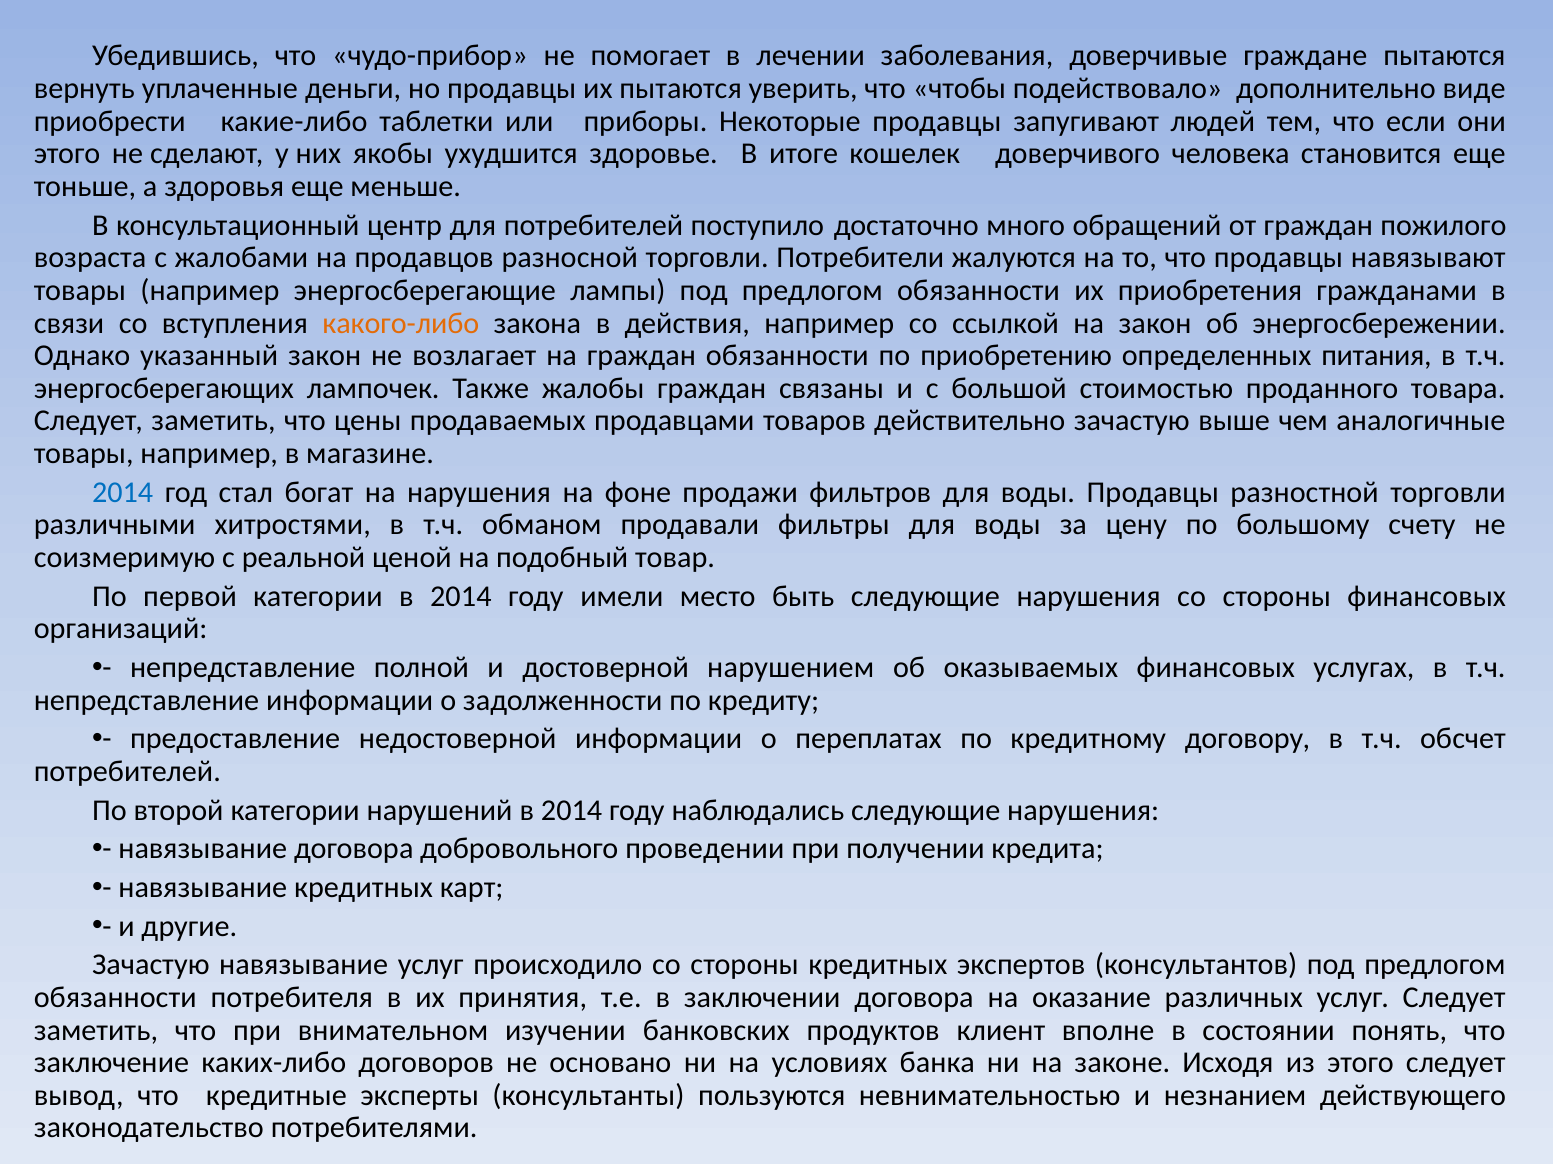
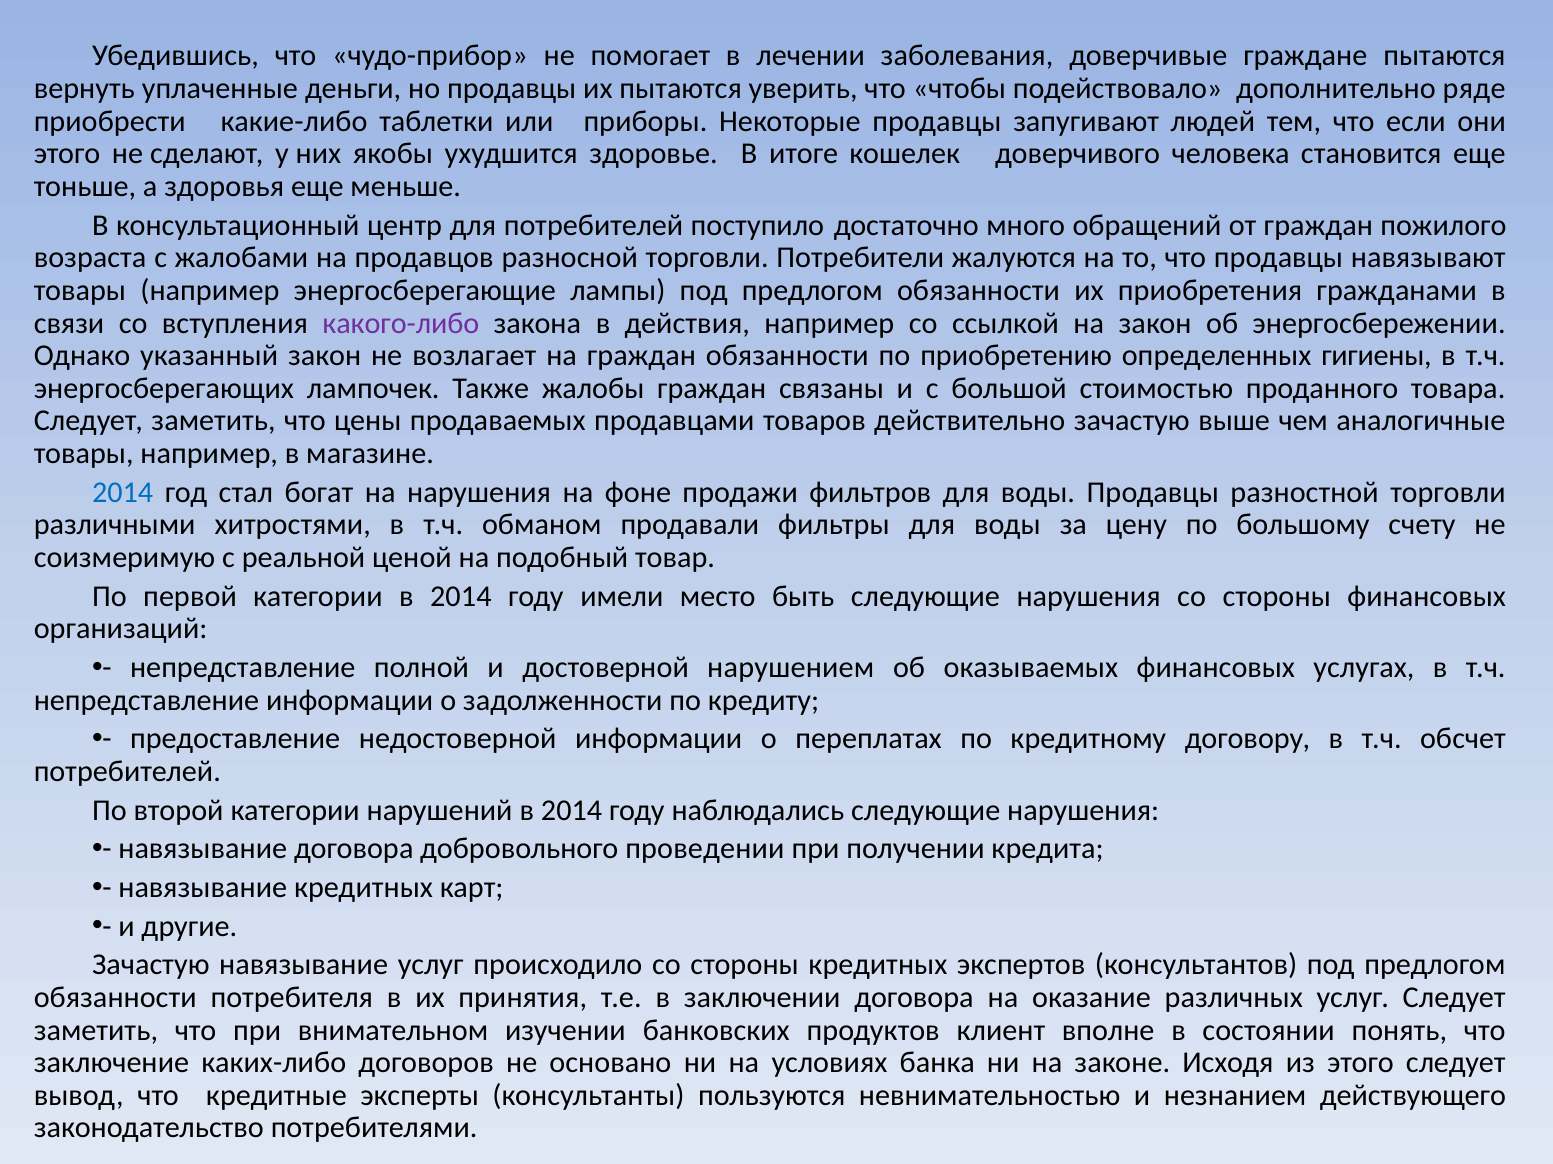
виде: виде -> ряде (1474, 89)
какого-либо colour: orange -> purple (401, 323)
питания: питания -> гигиены (1377, 356)
